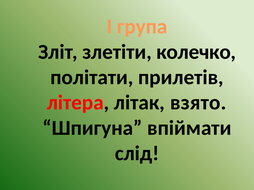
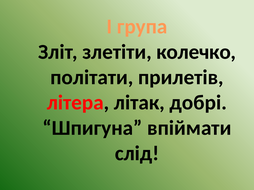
взято: взято -> добрі (198, 103)
